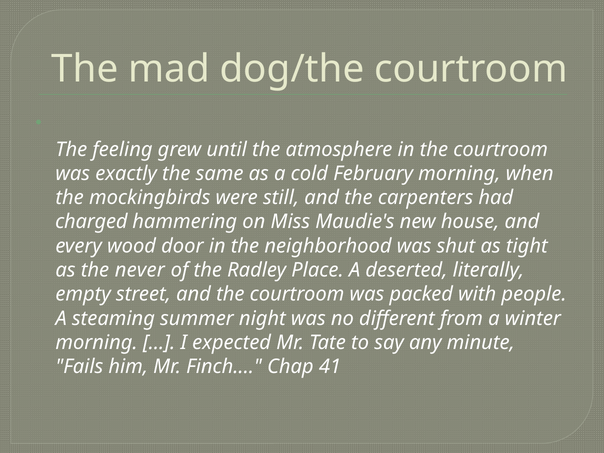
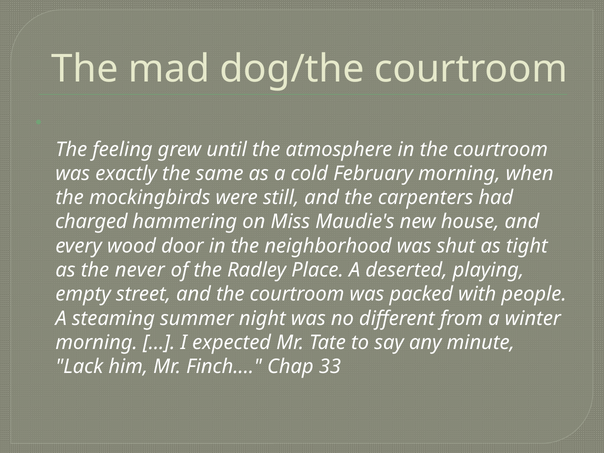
literally: literally -> playing (488, 270)
Fails: Fails -> Lack (79, 367)
41: 41 -> 33 (330, 367)
